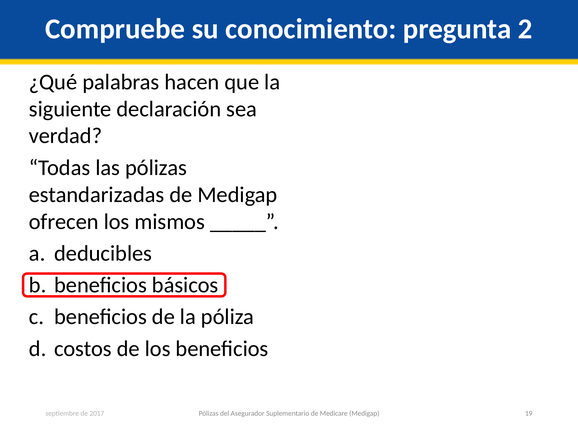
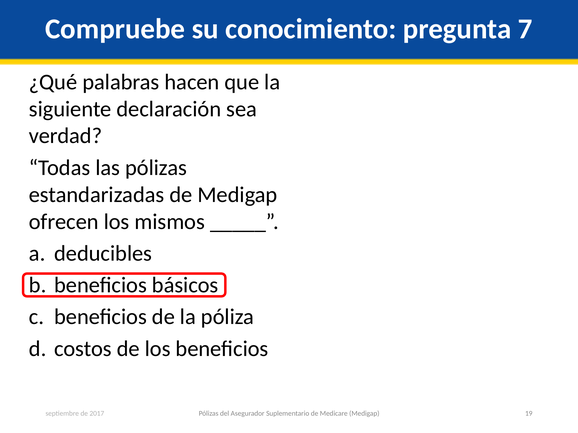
2: 2 -> 7 (525, 29)
